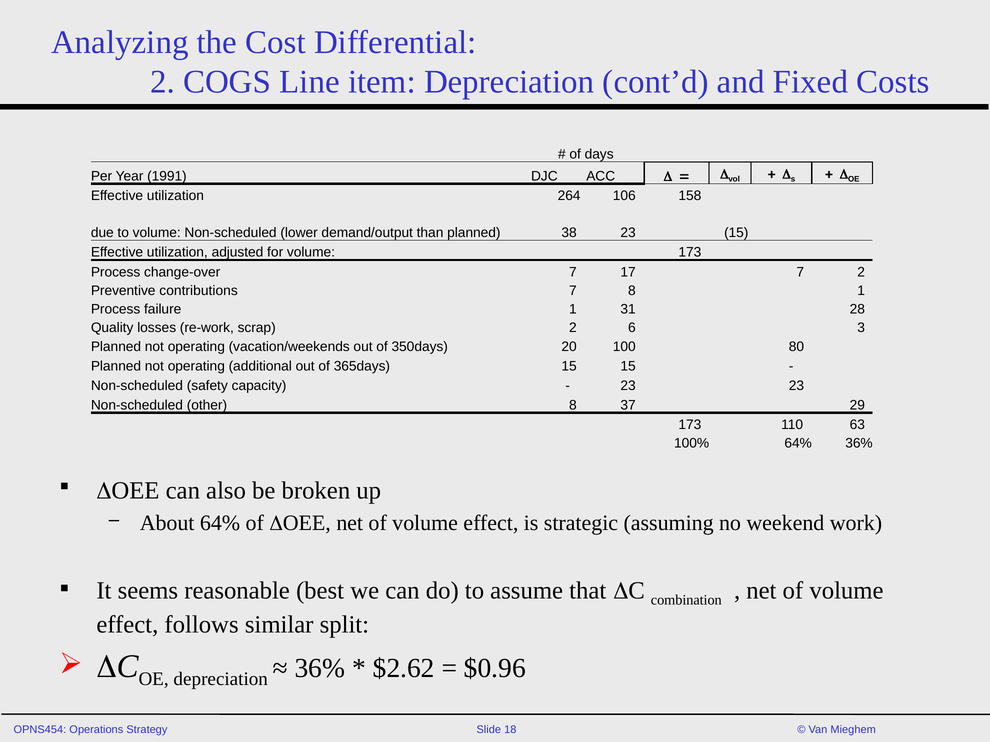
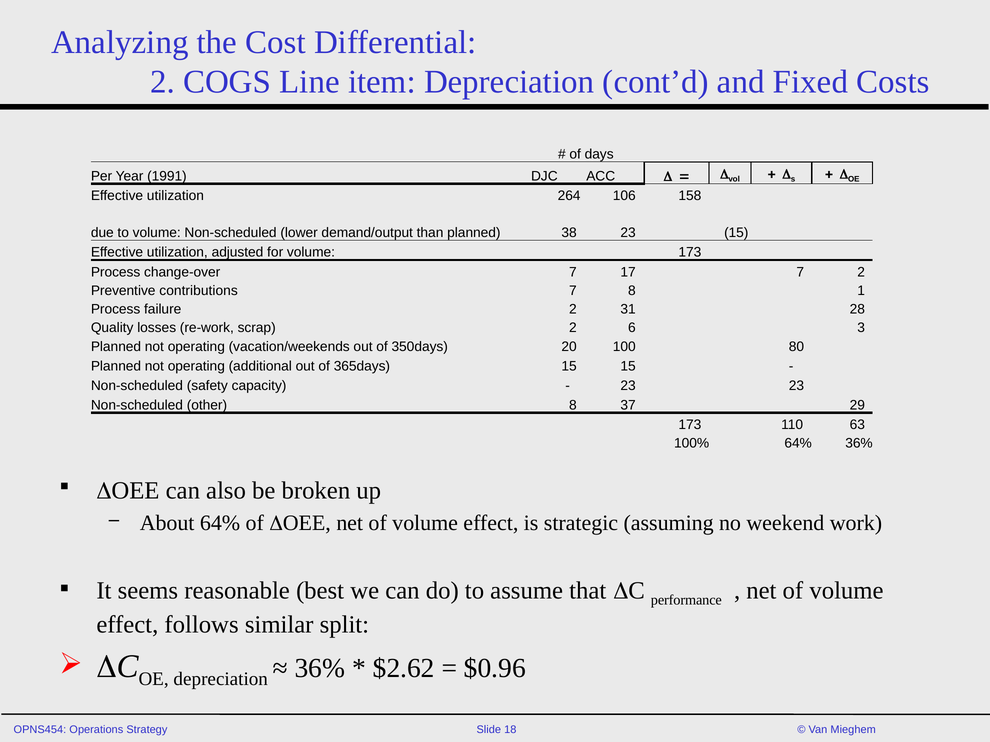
failure 1: 1 -> 2 (573, 309)
combination: combination -> performance (686, 601)
